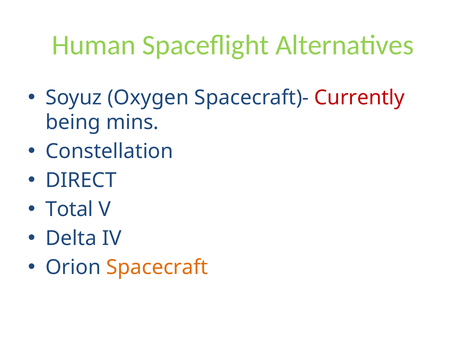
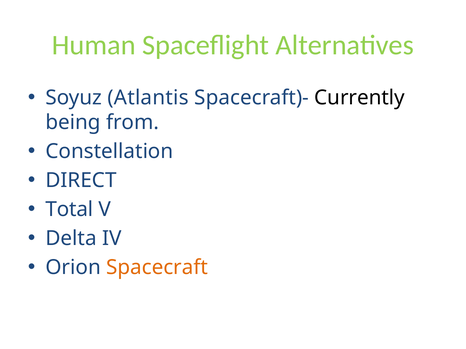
Oxygen: Oxygen -> Atlantis (148, 98)
Currently colour: red -> black (360, 98)
mins: mins -> from (133, 123)
